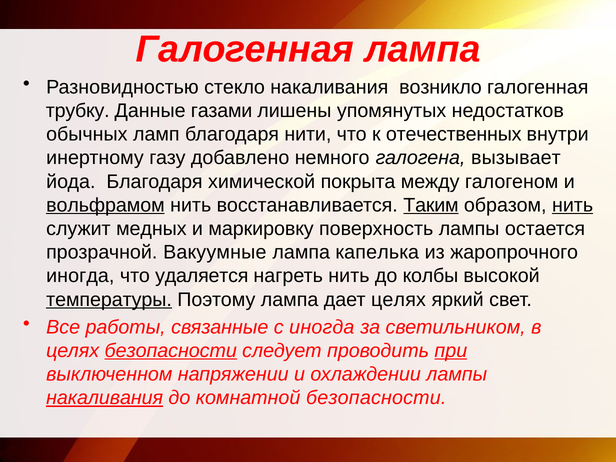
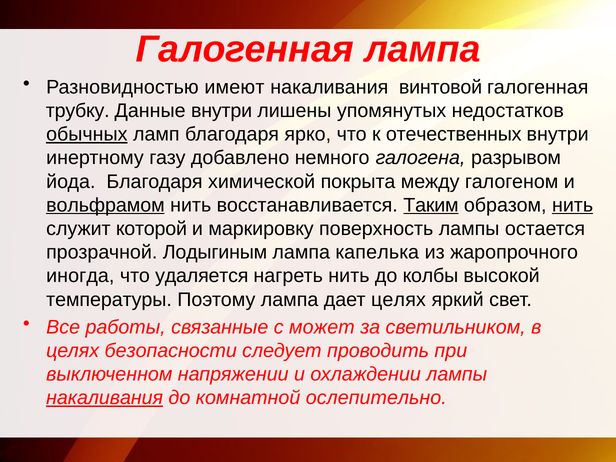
стекло: стекло -> имеют (234, 87)
возникло: возникло -> винтовой (441, 87)
Данные газами: газами -> внутри (222, 111)
обычных underline: none -> present (87, 134)
нити: нити -> ярко (308, 134)
вызывает: вызывает -> разрывом (516, 158)
медных: медных -> которой (151, 229)
Вакуумные: Вакуумные -> Лодыгиным (215, 252)
температуры underline: present -> none (109, 300)
с иногда: иногда -> может (322, 327)
безопасности underline: present -> none (171, 351)
при underline: present -> none (451, 351)
комнатной безопасности: безопасности -> ослепительно (376, 398)
